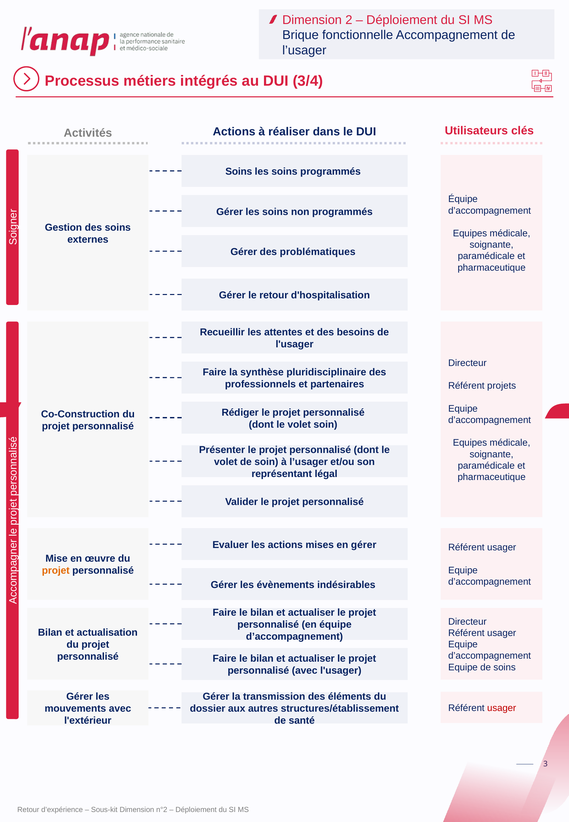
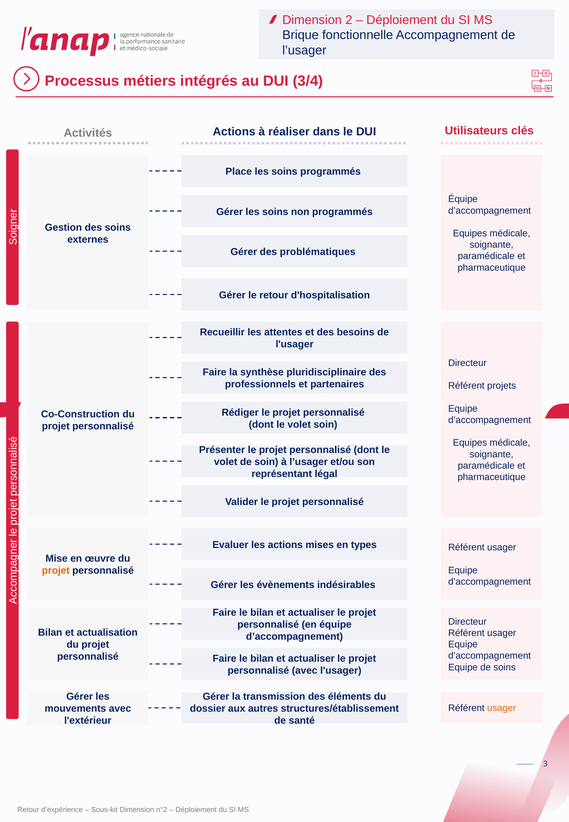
Soins: Soins -> Place (239, 172)
en gérer: gérer -> types (364, 545)
usager colour: red -> orange (502, 708)
